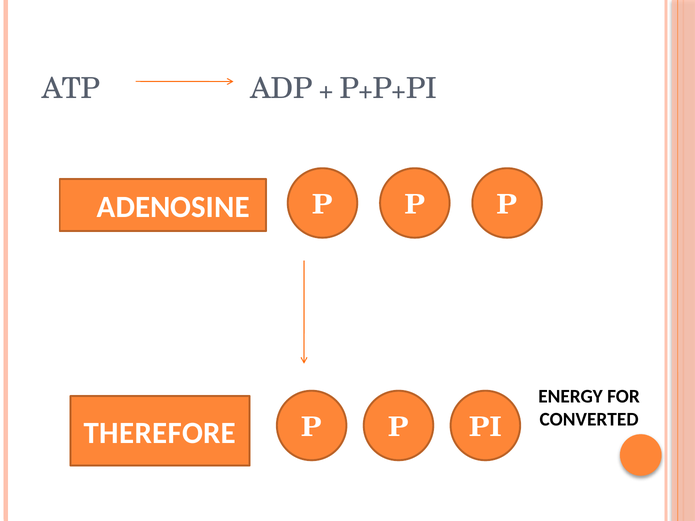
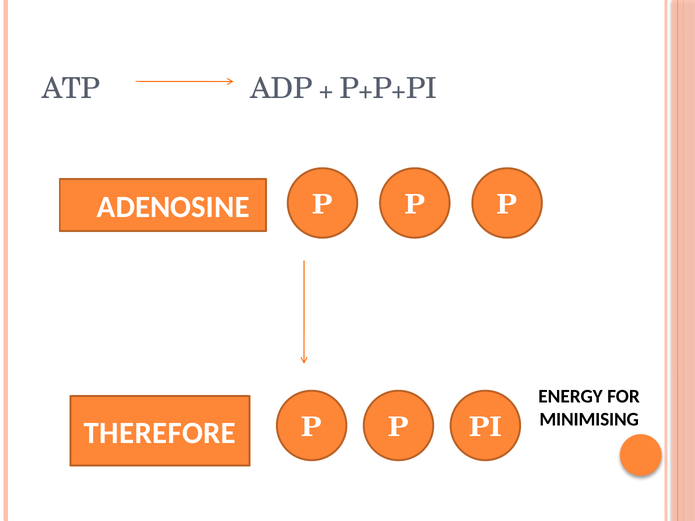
CONVERTED: CONVERTED -> MINIMISING (589, 420)
